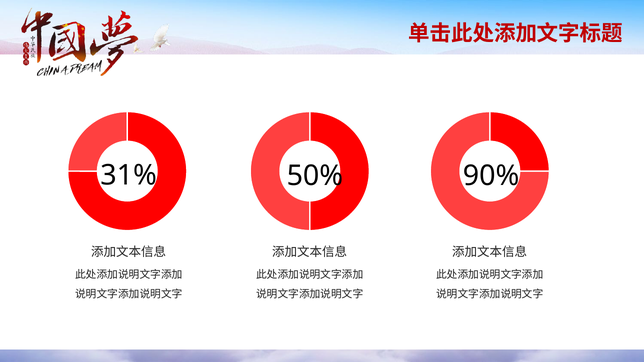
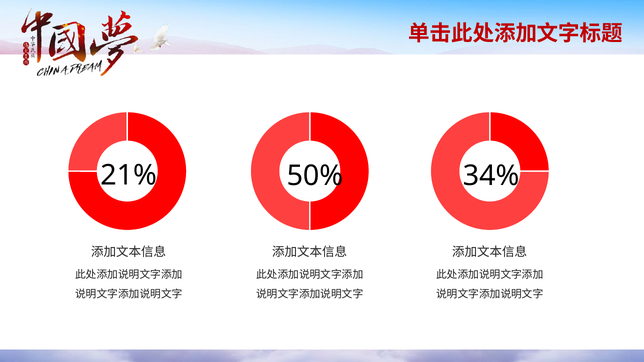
31%: 31% -> 21% (129, 175)
90%: 90% -> 34% (491, 176)
